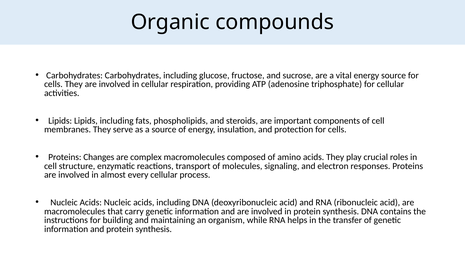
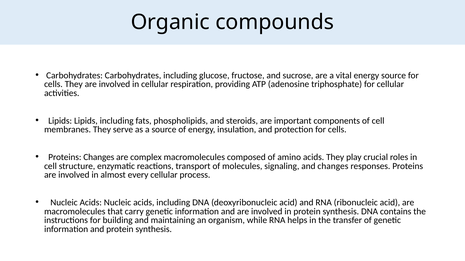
and electron: electron -> changes (333, 166)
